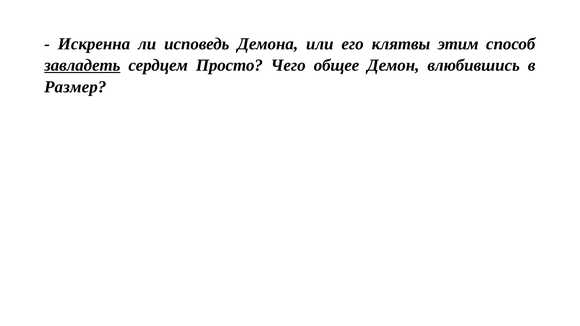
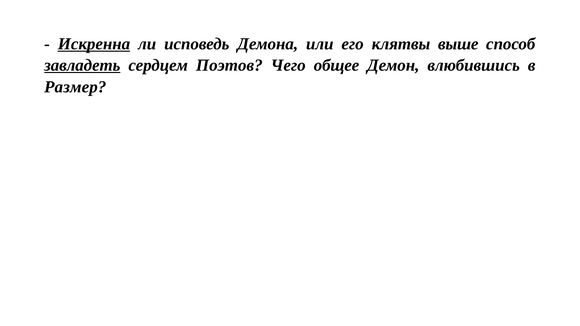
Искренна underline: none -> present (94, 44)
этим: этим -> выше (458, 44)
Просто: Просто -> Поэтов (229, 65)
